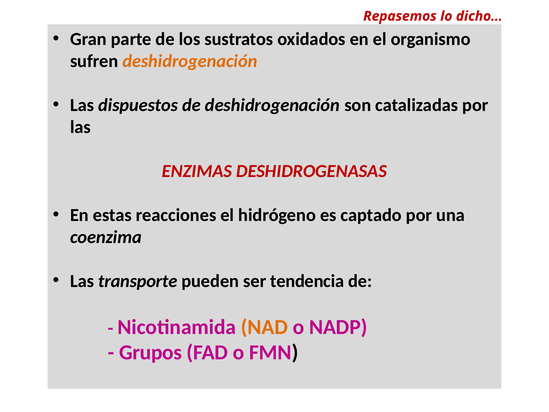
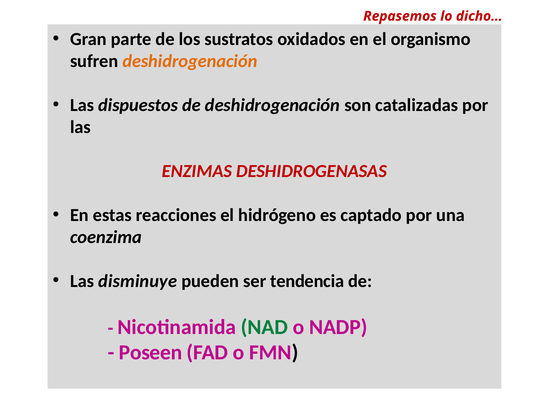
transporte: transporte -> disminuye (138, 281)
NAD colour: orange -> green (264, 327)
Grupos: Grupos -> Poseen (151, 352)
